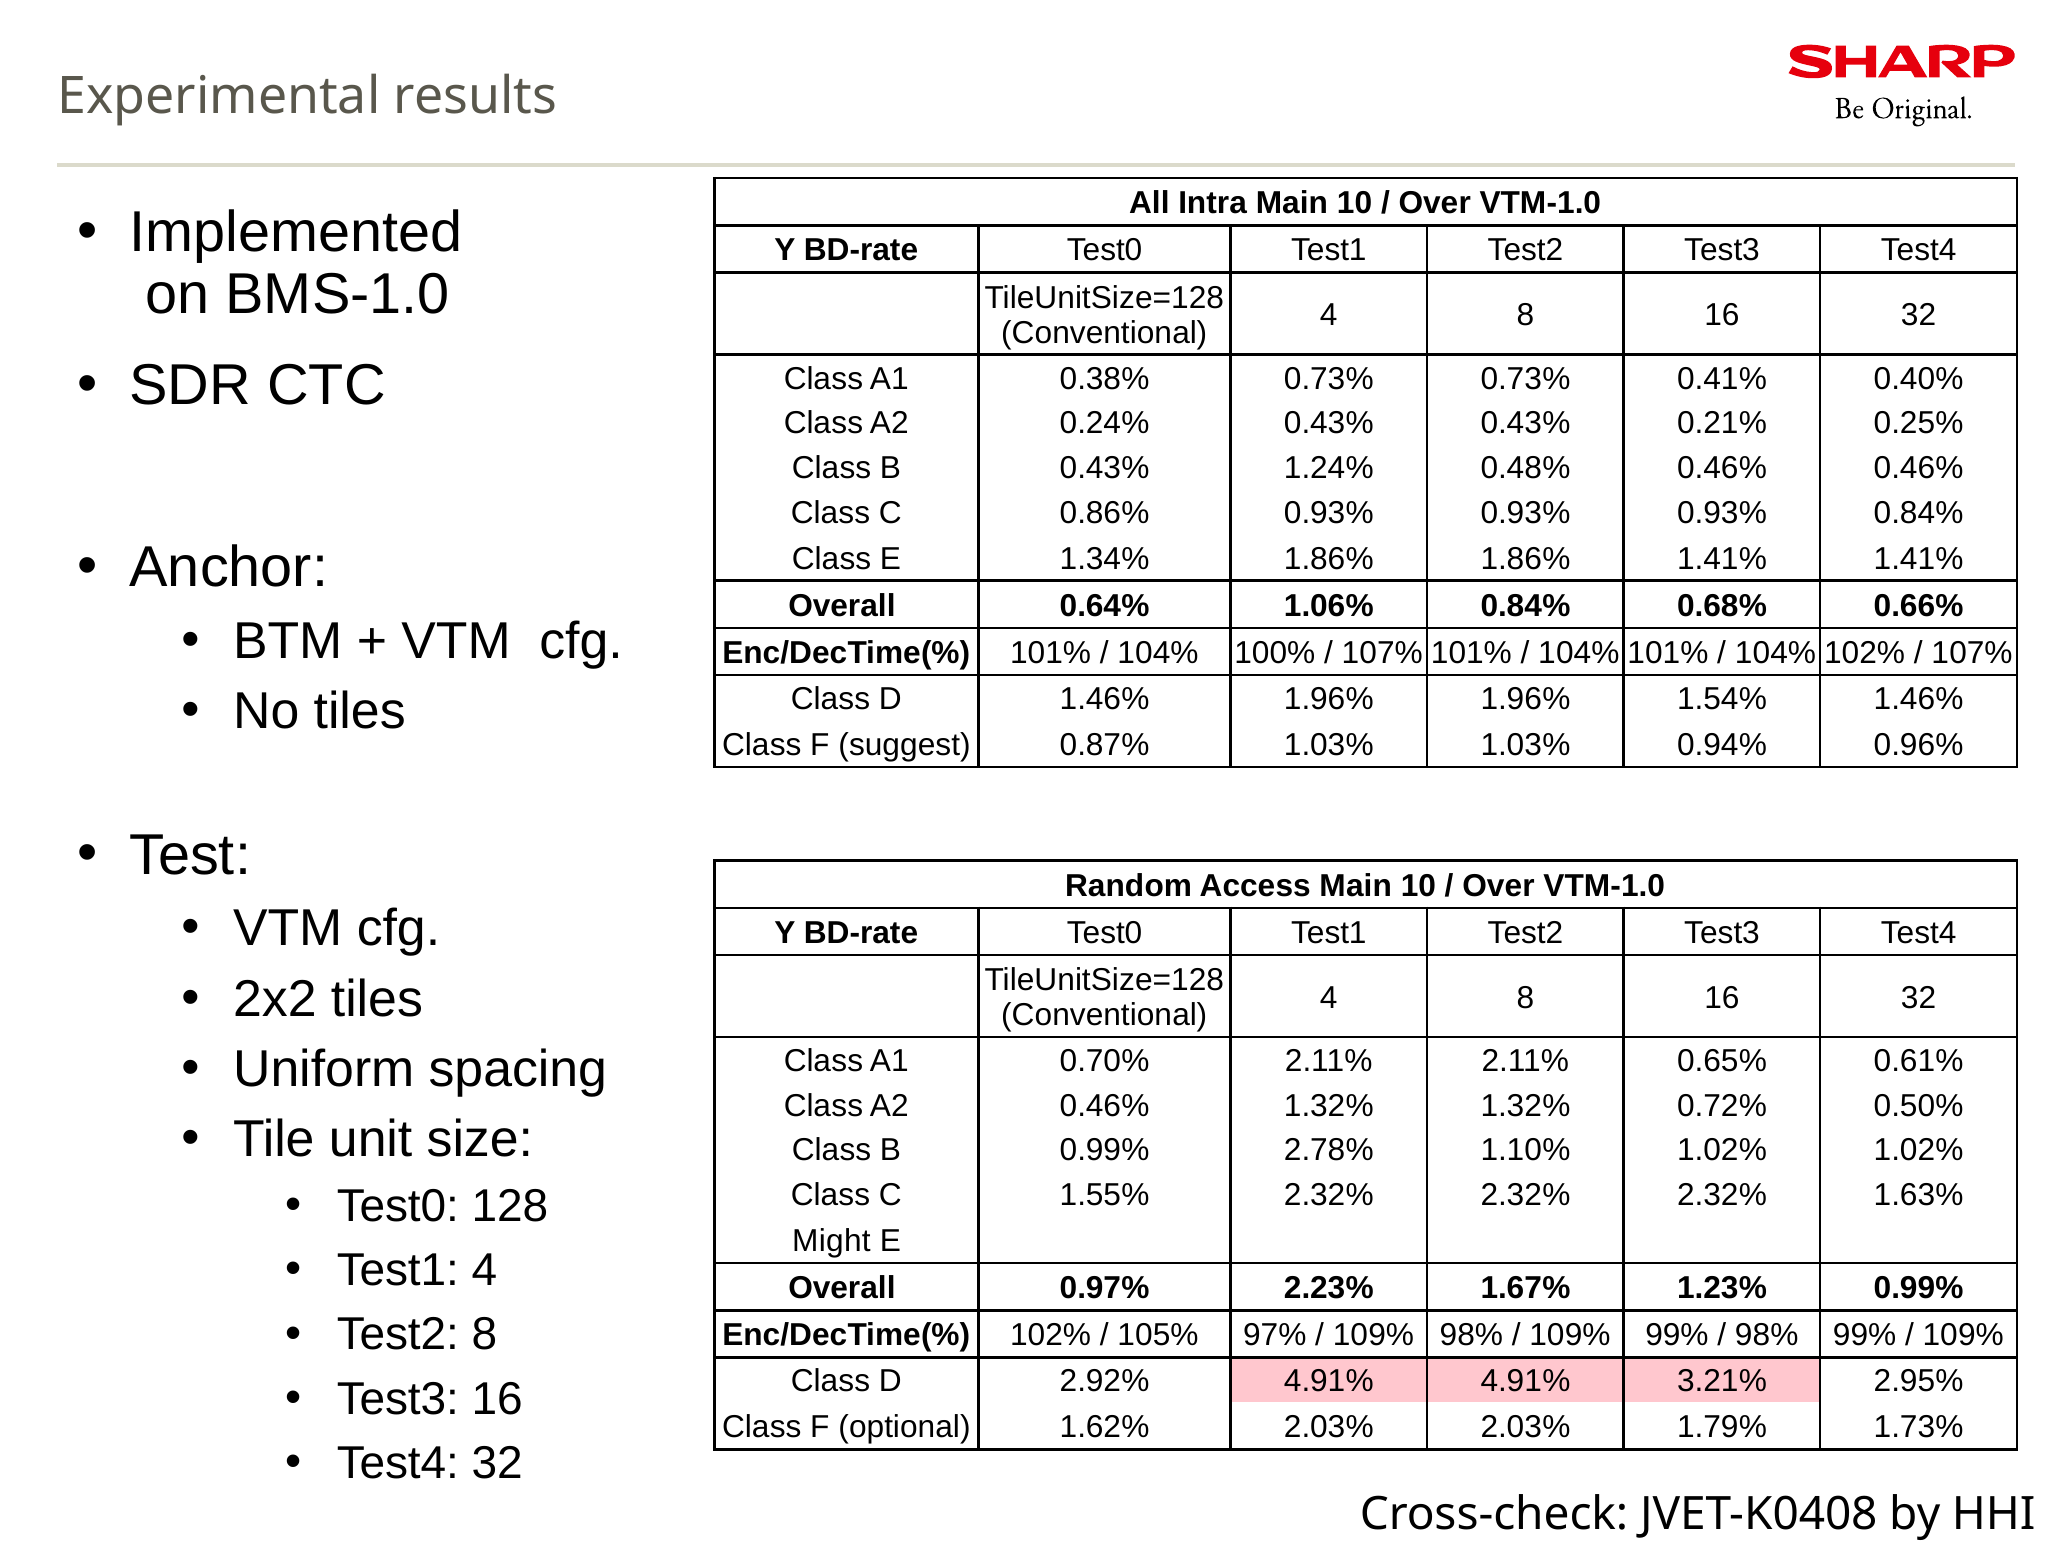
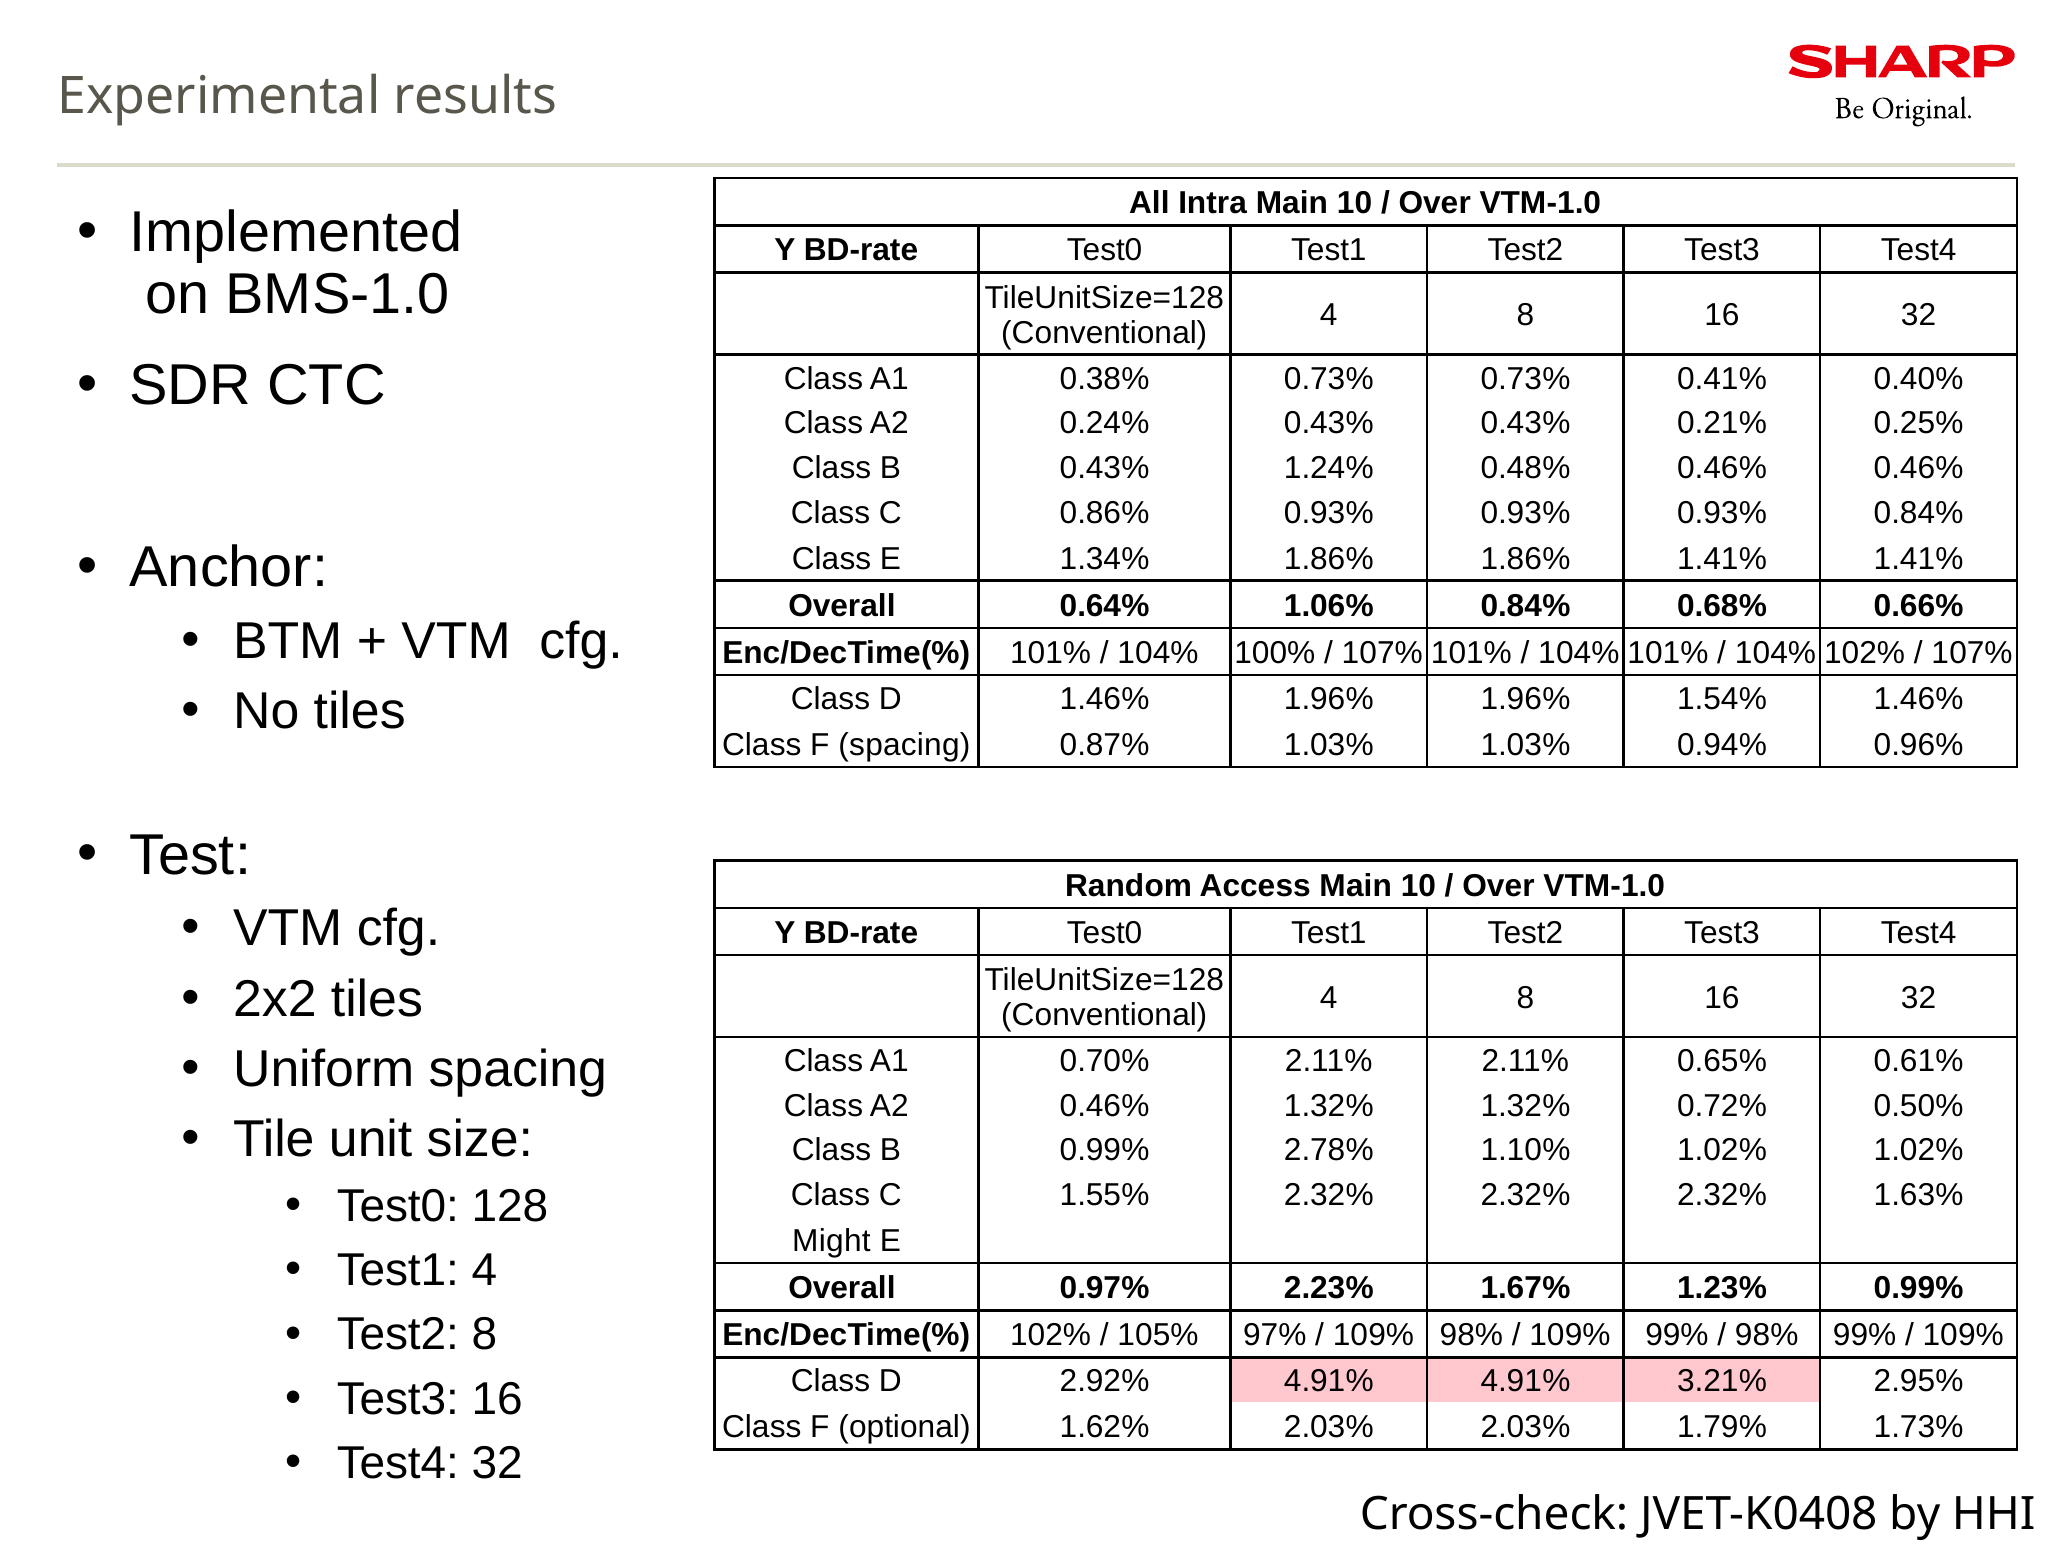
F suggest: suggest -> spacing (904, 745)
